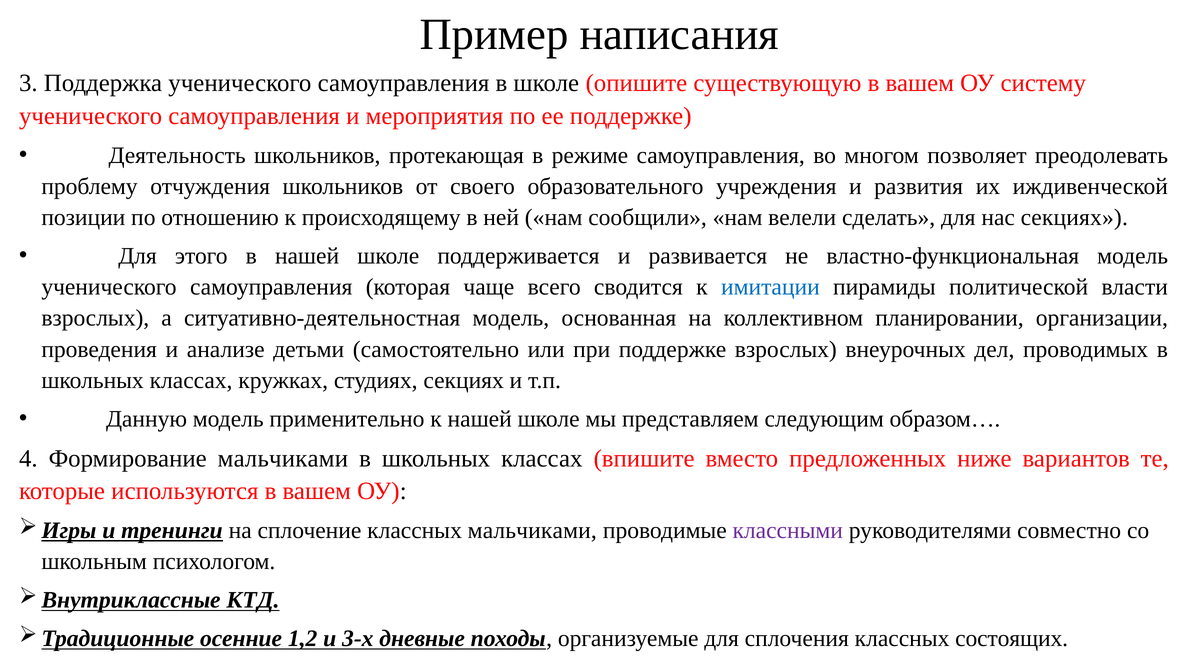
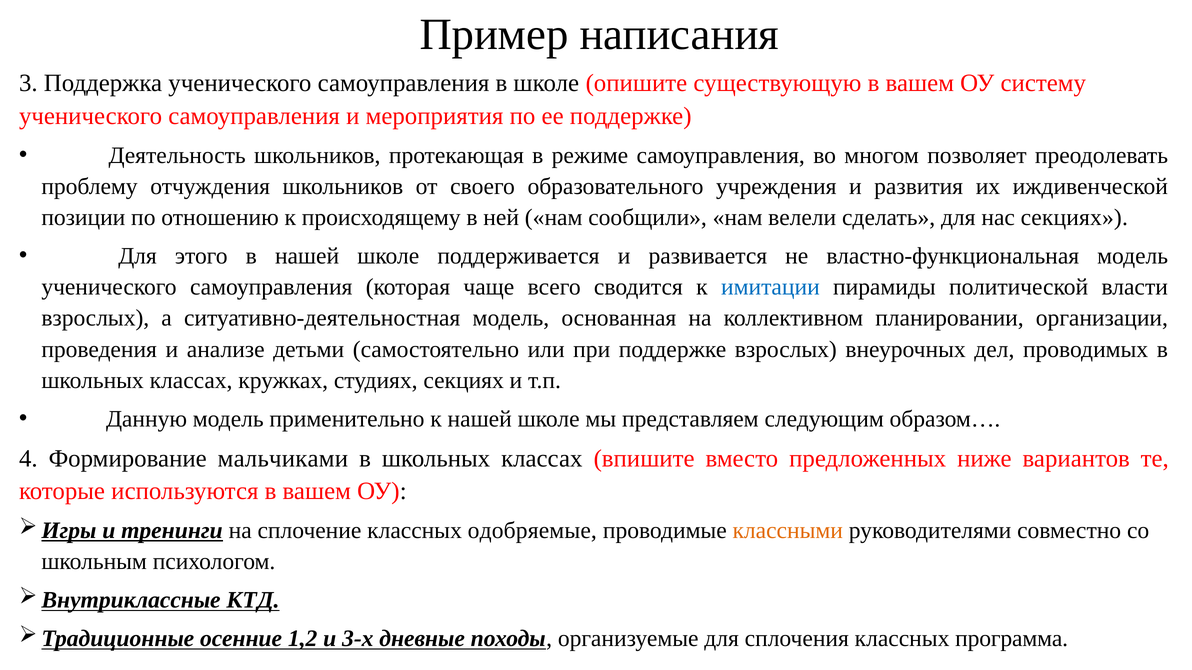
классных мальчиками: мальчиками -> одобряемые (532, 531)
классными colour: purple -> orange (788, 531)
состоящих: состоящих -> программа (1012, 639)
